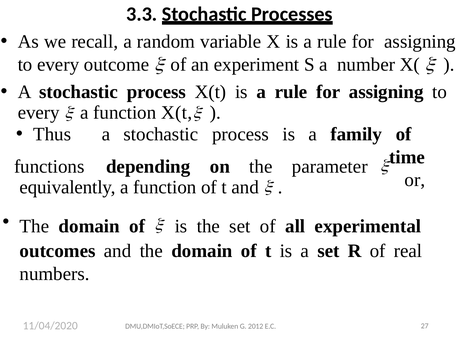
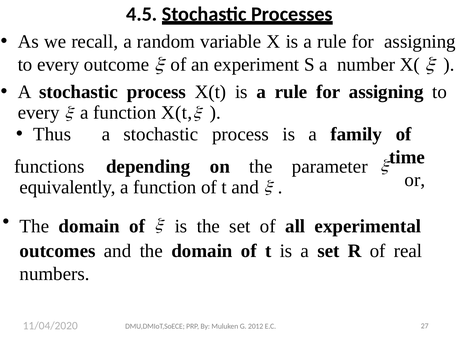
3.3: 3.3 -> 4.5 (142, 14)
